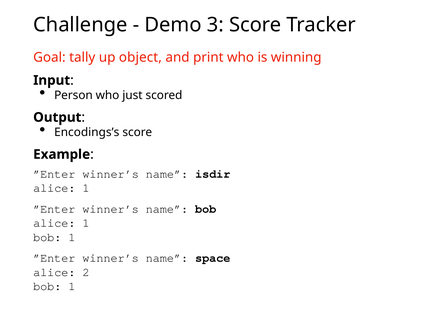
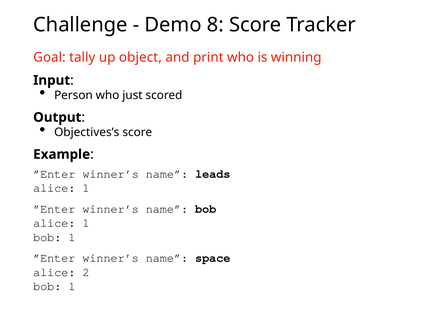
3: 3 -> 8 (215, 25)
Encodings’s: Encodings’s -> Objectives’s (87, 132)
isdir: isdir -> leads (213, 174)
